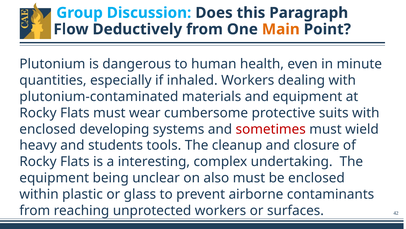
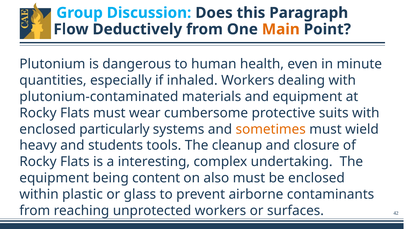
developing: developing -> particularly (114, 129)
sometimes colour: red -> orange (271, 129)
unclear: unclear -> content (156, 178)
